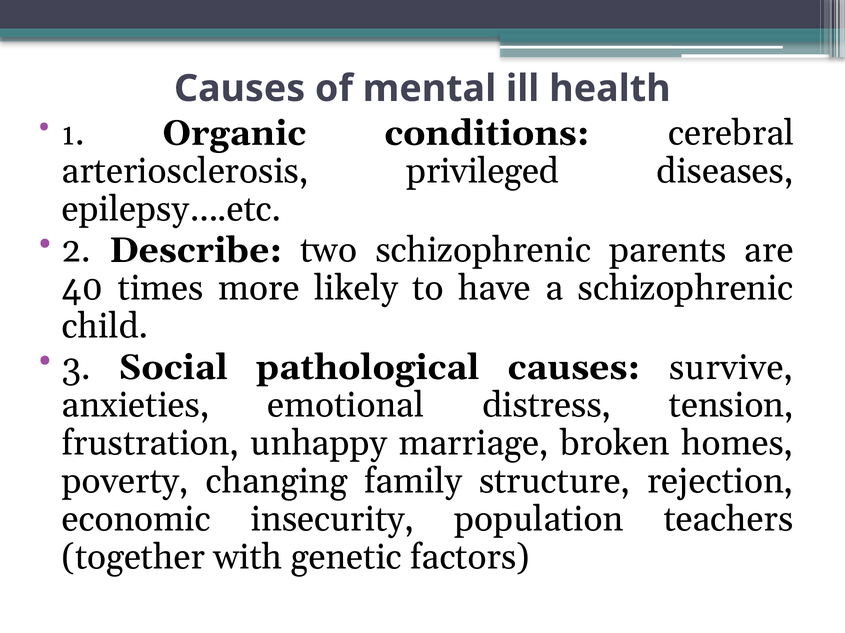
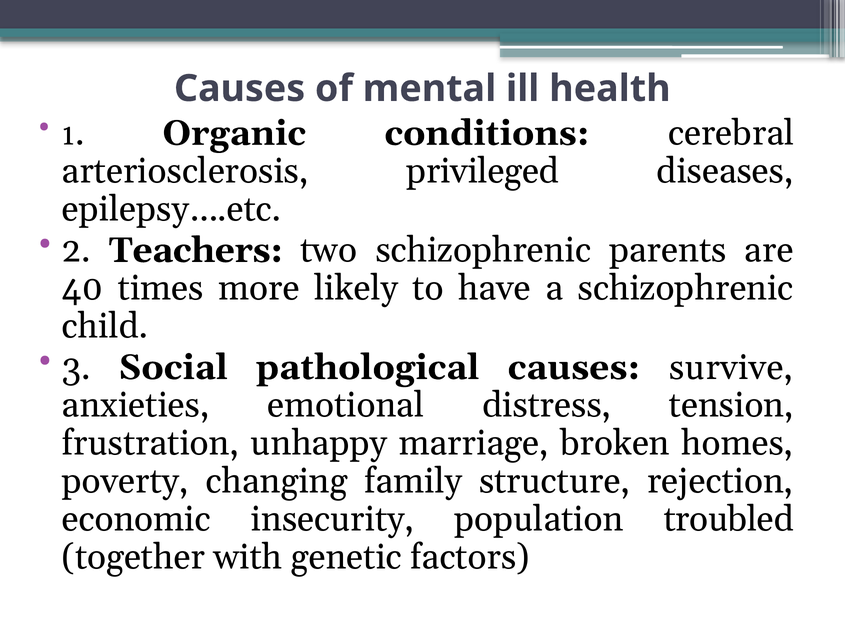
Describe: Describe -> Teachers (196, 251)
teachers: teachers -> troubled (729, 520)
